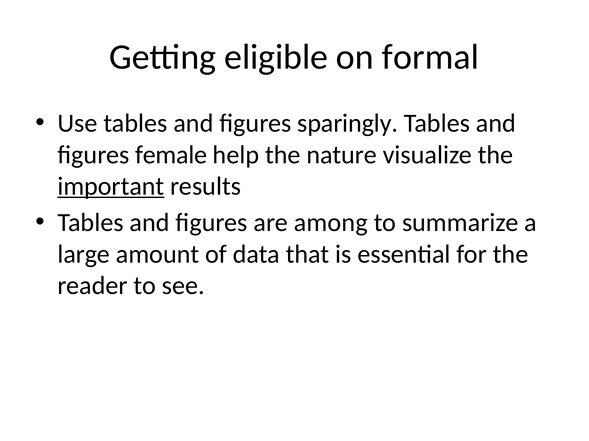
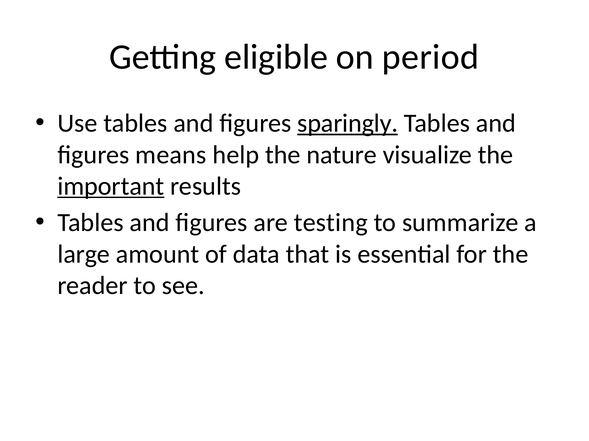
formal: formal -> period (430, 57)
sparingly underline: none -> present (348, 124)
female: female -> means (171, 155)
among: among -> testing (331, 223)
